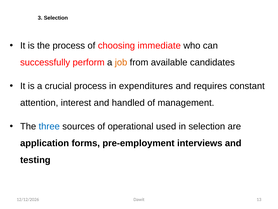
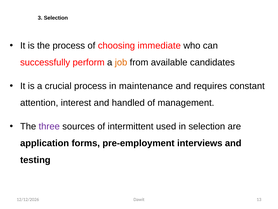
expenditures: expenditures -> maintenance (146, 86)
three colour: blue -> purple (49, 126)
operational: operational -> intermittent (131, 126)
